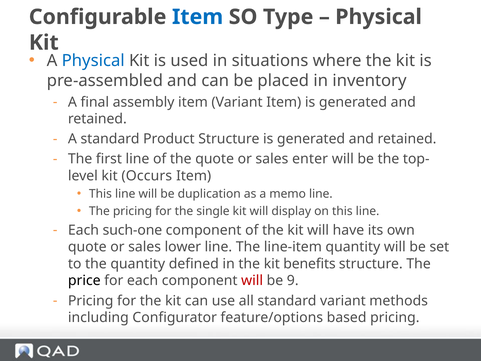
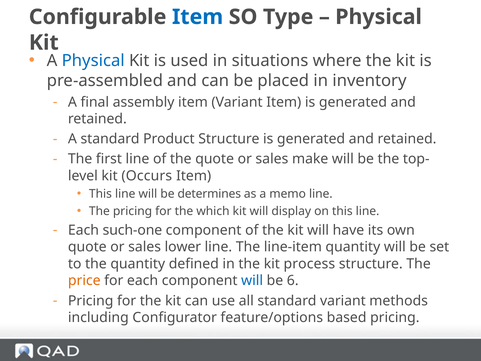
enter: enter -> make (310, 159)
duplication: duplication -> determines (209, 194)
single: single -> which (213, 211)
benefits: benefits -> process (309, 264)
price colour: black -> orange (84, 280)
will colour: red -> blue (252, 280)
9: 9 -> 6 (293, 280)
